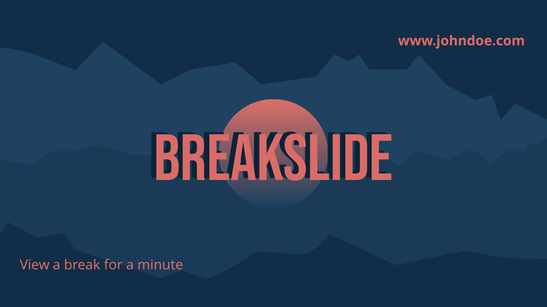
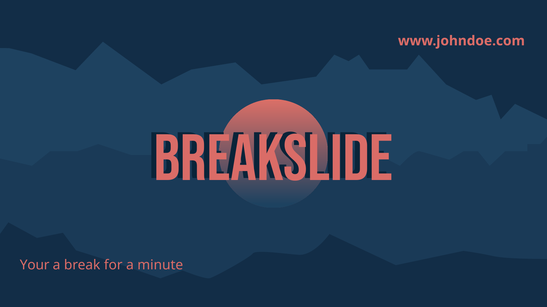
View: View -> Your (35, 265)
